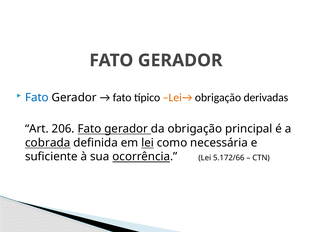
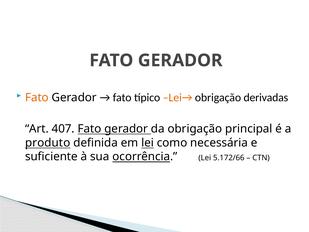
Fato colour: blue -> orange (37, 97)
206: 206 -> 407 (63, 129)
cobrada: cobrada -> produto (48, 143)
